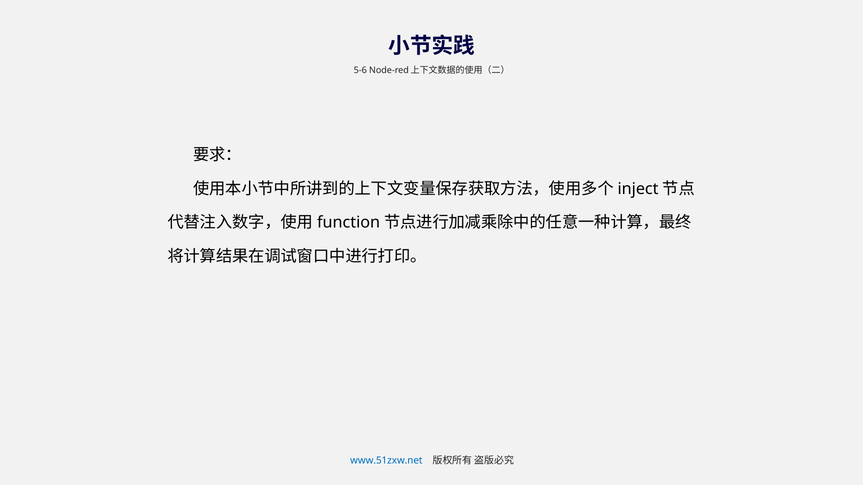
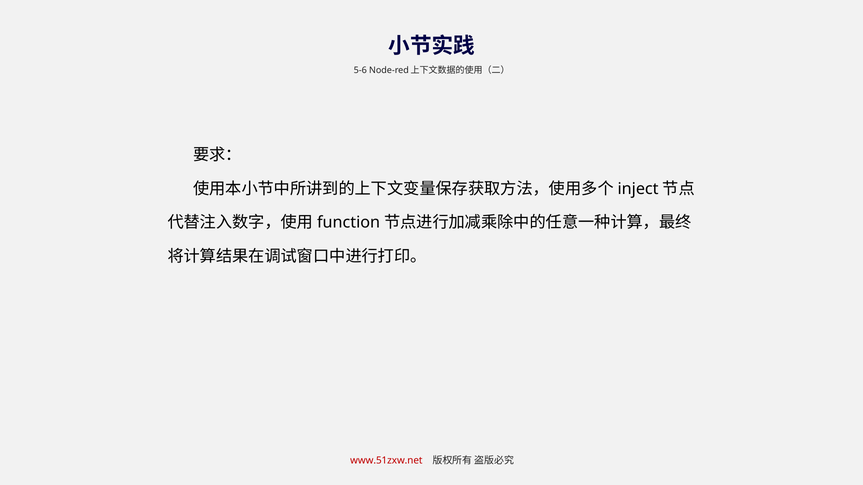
www.51zxw.net colour: blue -> red (386, 461)
